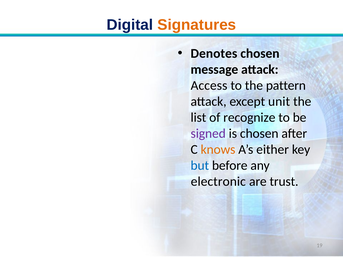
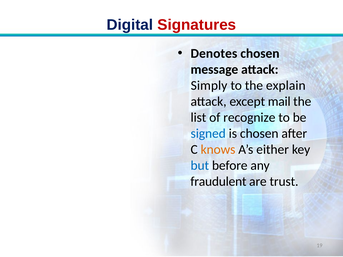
Signatures colour: orange -> red (197, 25)
Access: Access -> Simply (209, 86)
pattern: pattern -> explain (286, 86)
unit: unit -> mail (279, 102)
signed colour: purple -> blue (208, 134)
electronic: electronic -> fraudulent (218, 182)
